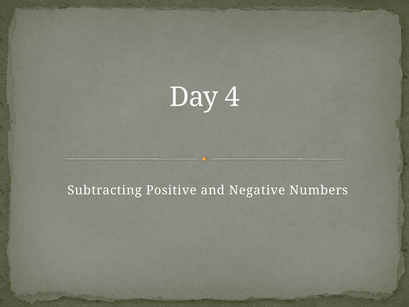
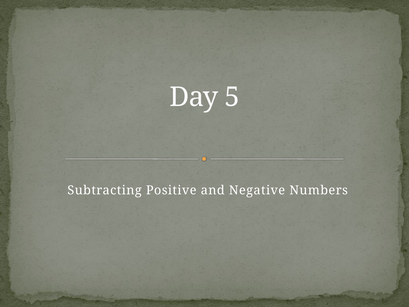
4: 4 -> 5 (232, 97)
